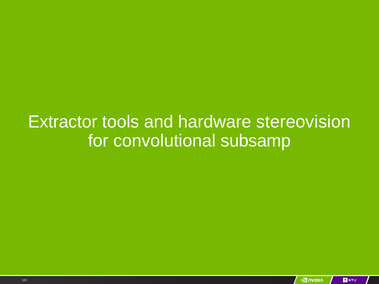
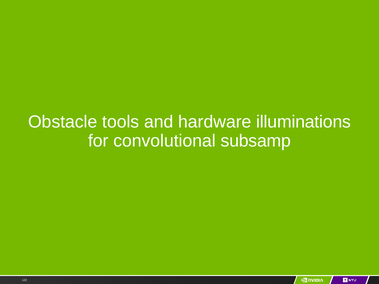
Extractor: Extractor -> Obstacle (63, 122)
stereovision: stereovision -> illuminations (304, 122)
